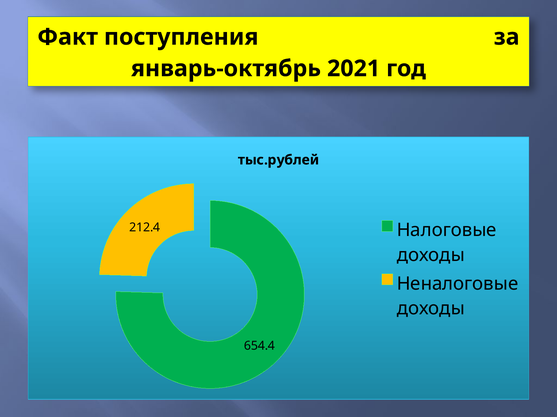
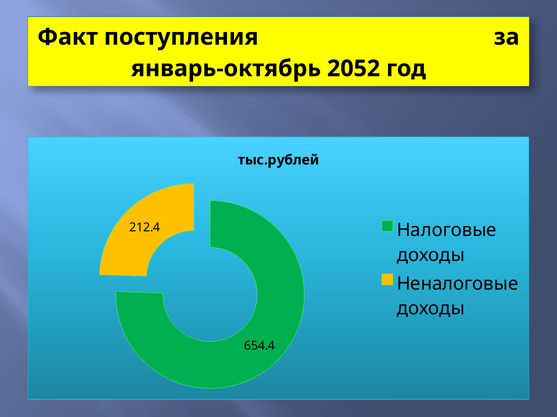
2021: 2021 -> 2052 (354, 69)
